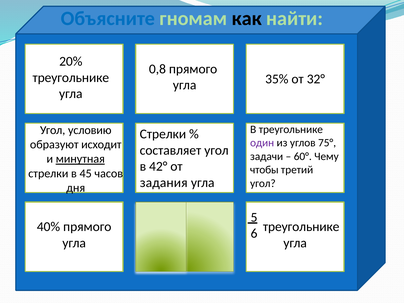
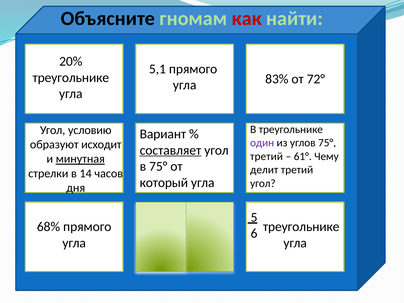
Объясните colour: blue -> black (108, 19)
как colour: black -> red (247, 19)
0,8: 0,8 -> 5,1 (157, 69)
35%: 35% -> 83% (277, 79)
32°: 32° -> 72° (316, 79)
Стрелки: Стрелки -> Вариант (163, 134)
составляет underline: none -> present (170, 150)
задачи: задачи -> третий (267, 156)
60°: 60° -> 61° (303, 156)
в 42°: 42° -> 75° (158, 166)
чтобы: чтобы -> делит (264, 170)
45: 45 -> 14 (86, 173)
задания: задания -> который (164, 183)
40%: 40% -> 68% (48, 227)
